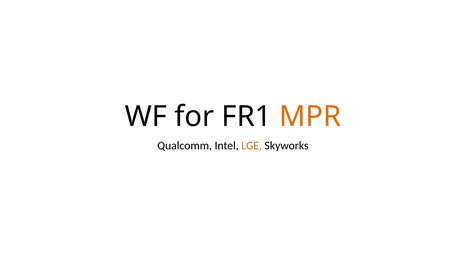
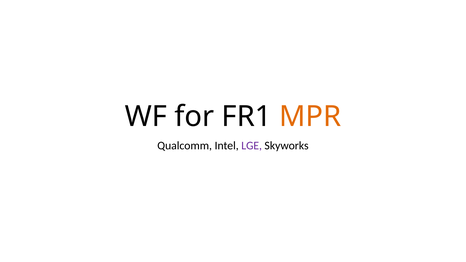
LGE colour: orange -> purple (252, 146)
